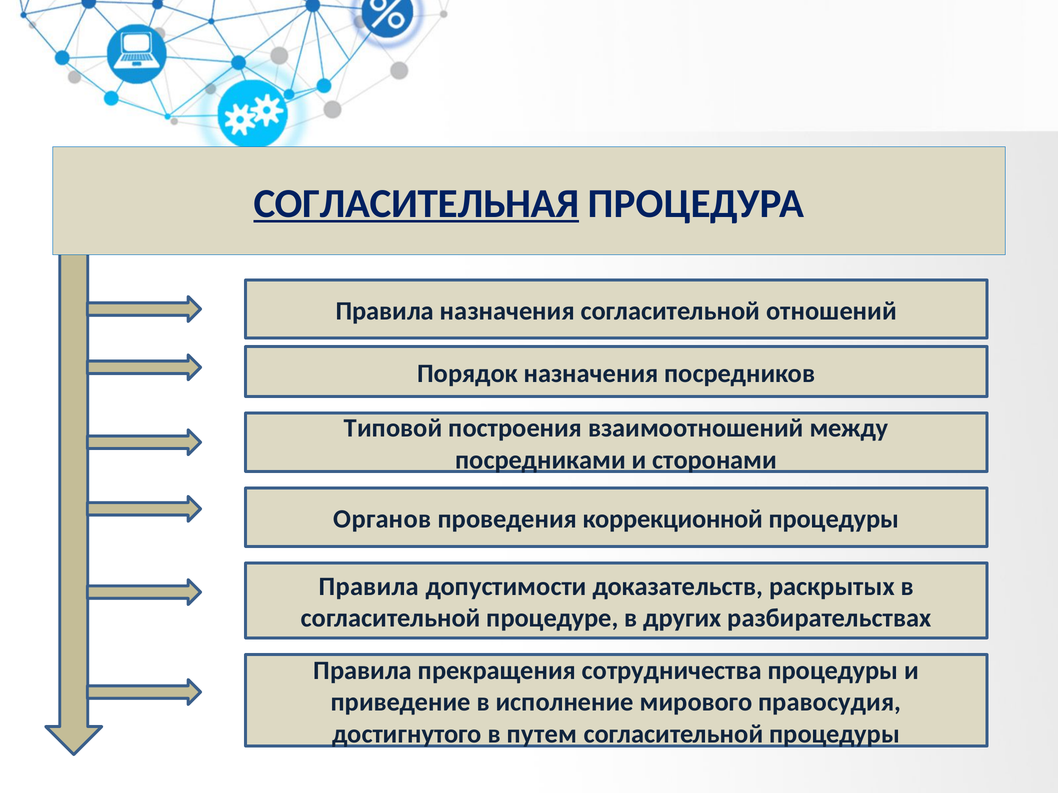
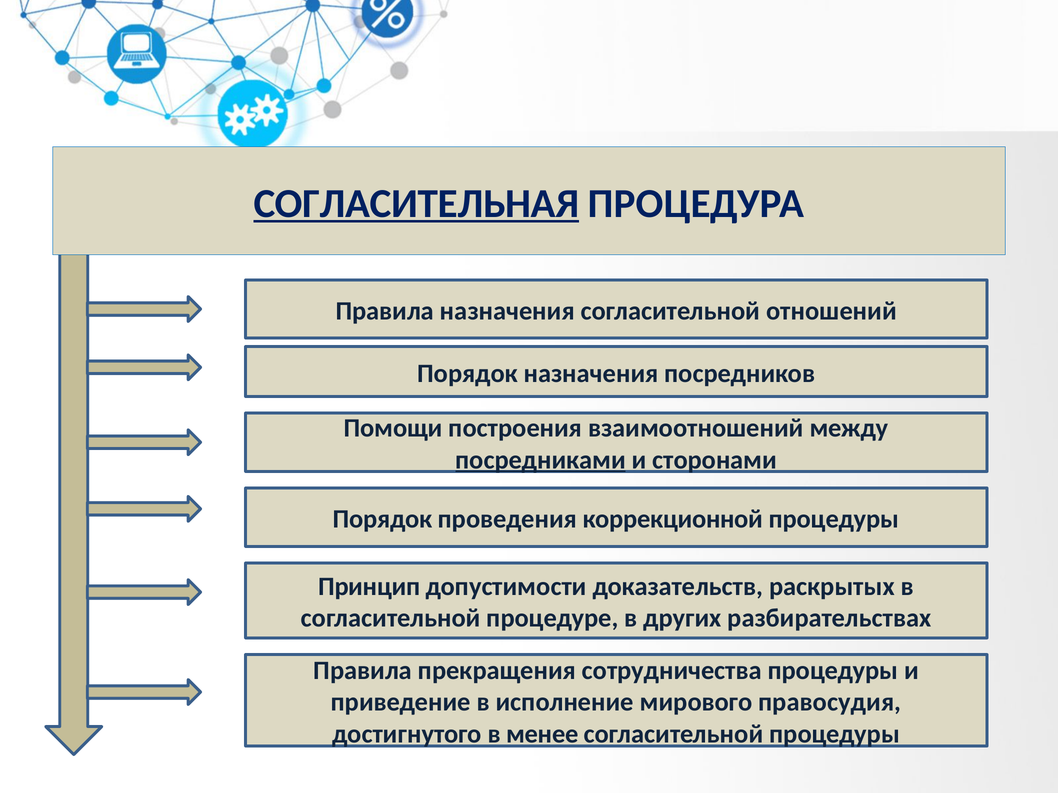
Типовой: Типовой -> Помощи (393, 429)
посредниками underline: none -> present (541, 460)
Органов: Органов -> Порядок (383, 519)
Правила: Правила -> Принцип (369, 587)
путем: путем -> менее (542, 734)
